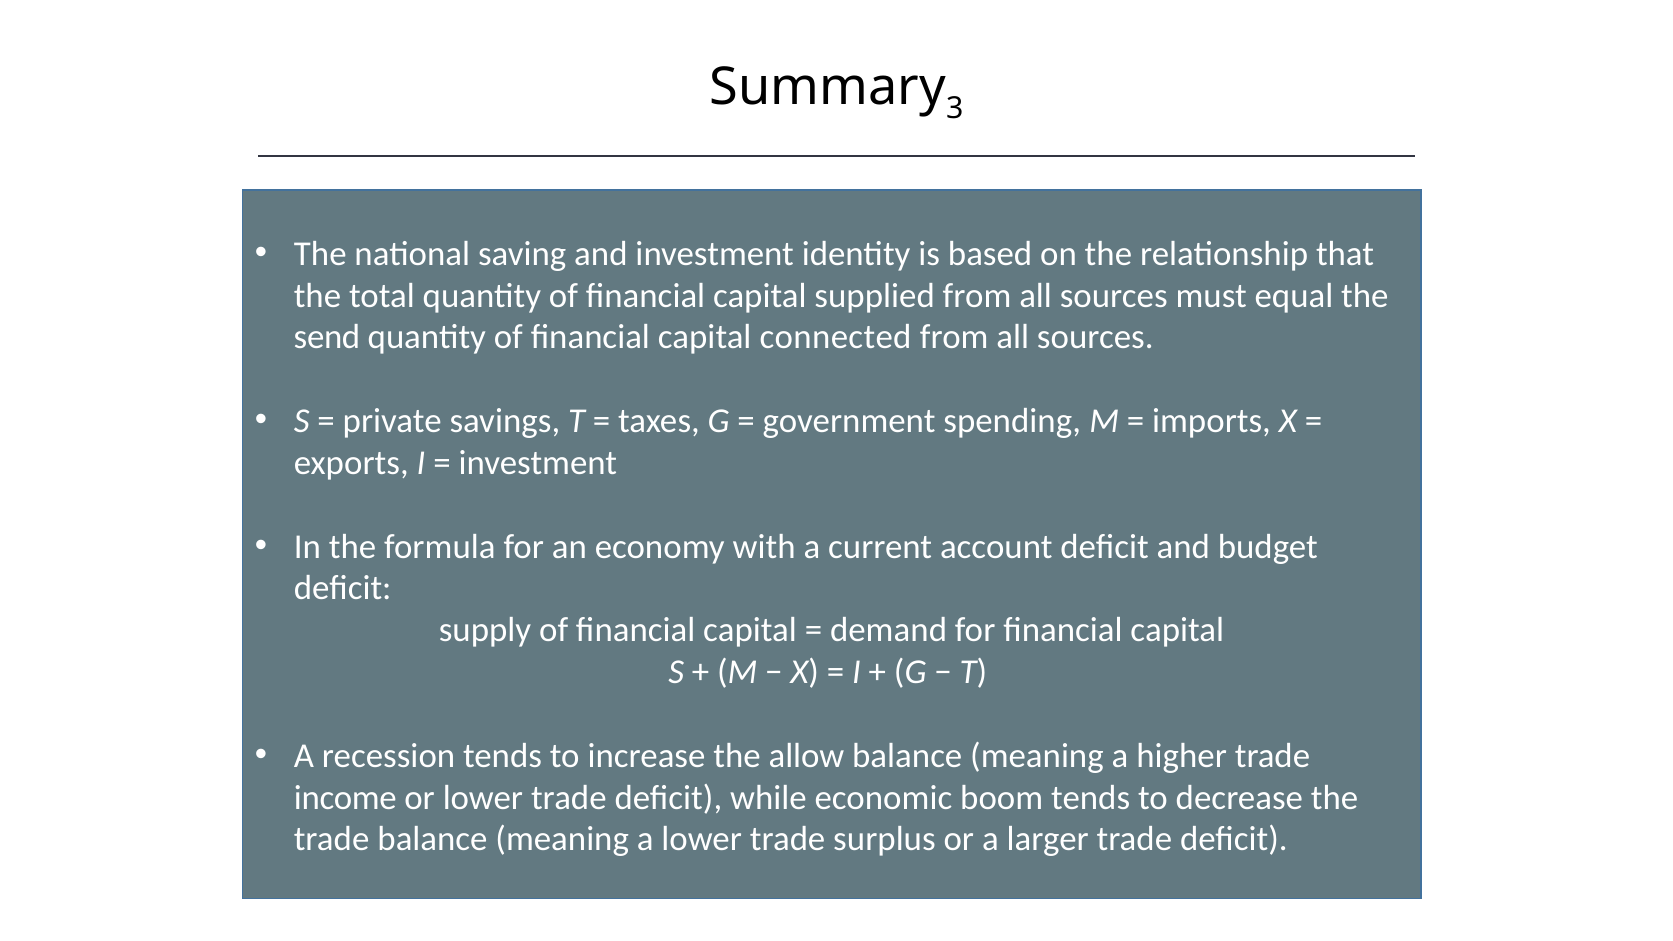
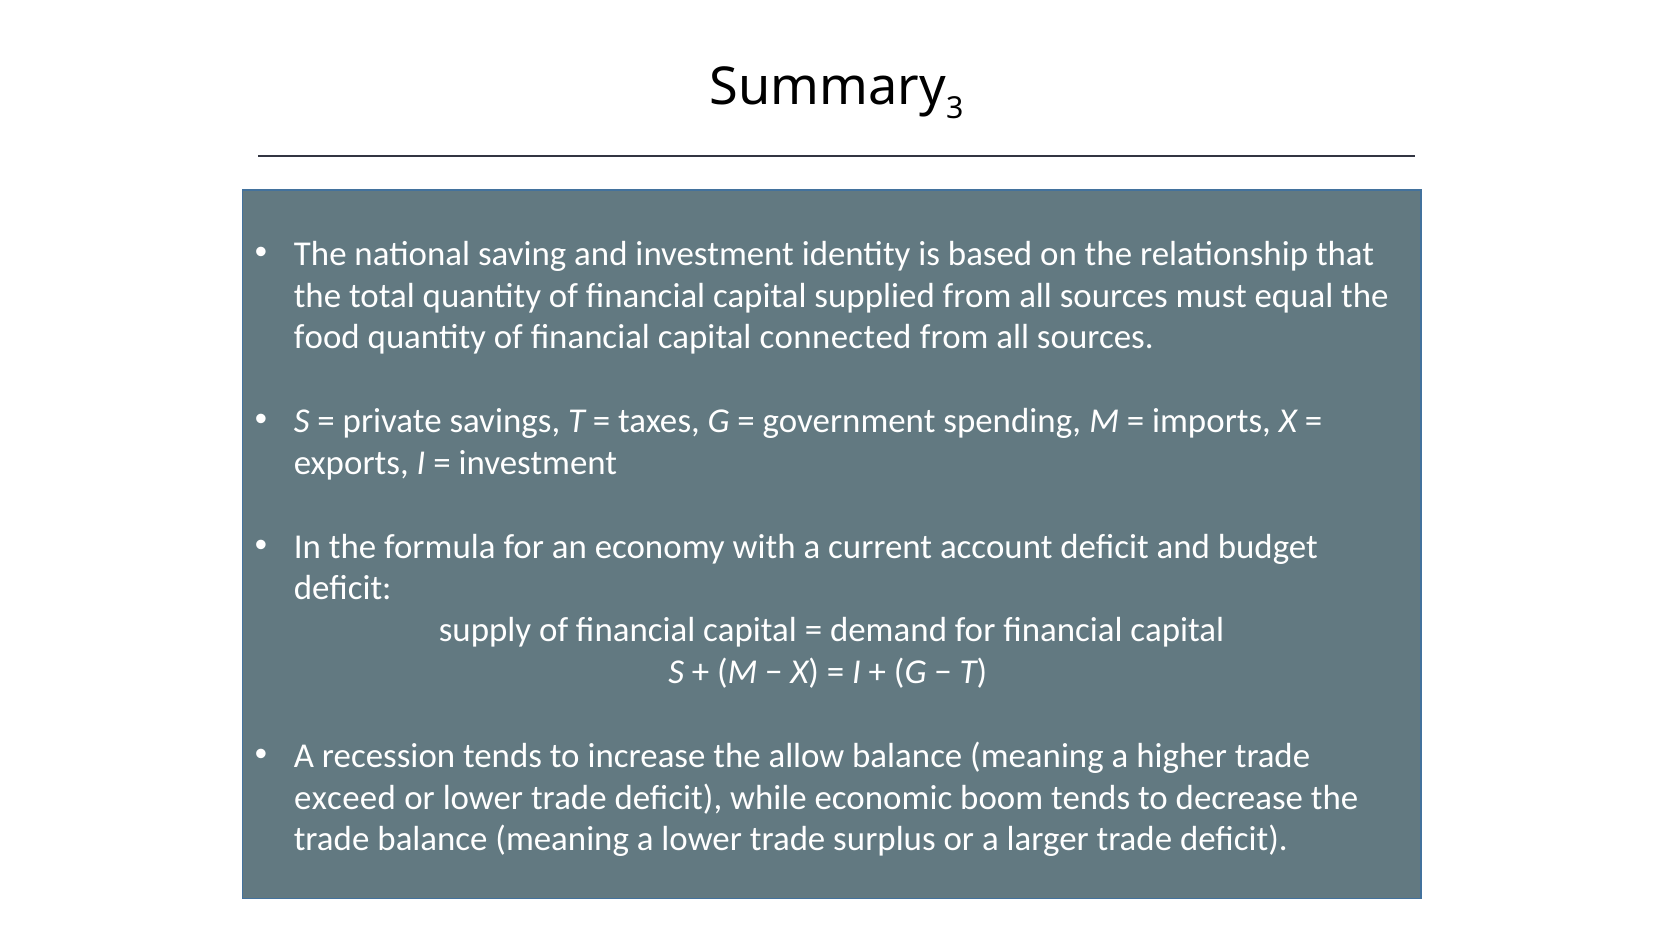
send: send -> food (327, 337)
income: income -> exceed (345, 798)
